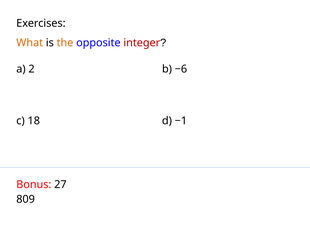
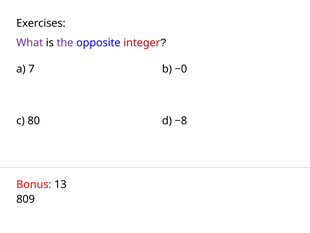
What colour: orange -> purple (30, 43)
the colour: orange -> purple (65, 43)
2: 2 -> 7 (32, 69)
−6: −6 -> −0 (181, 69)
18: 18 -> 80 (34, 121)
−1: −1 -> −8 (181, 121)
27: 27 -> 13 (60, 184)
